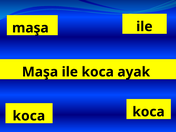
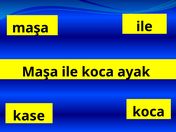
koca: koca -> kase (29, 116)
